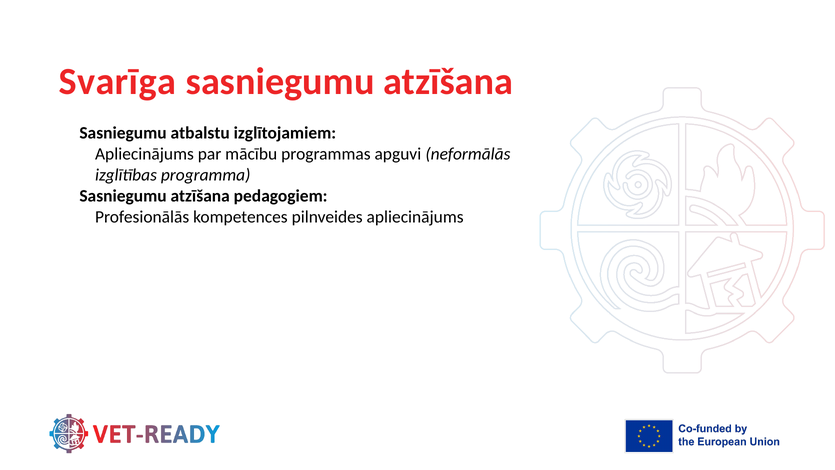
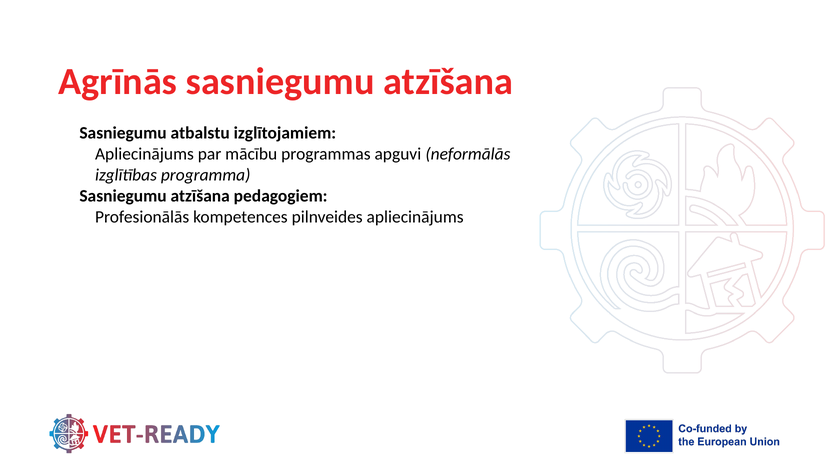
Svarīga: Svarīga -> Agrīnās (118, 81)
